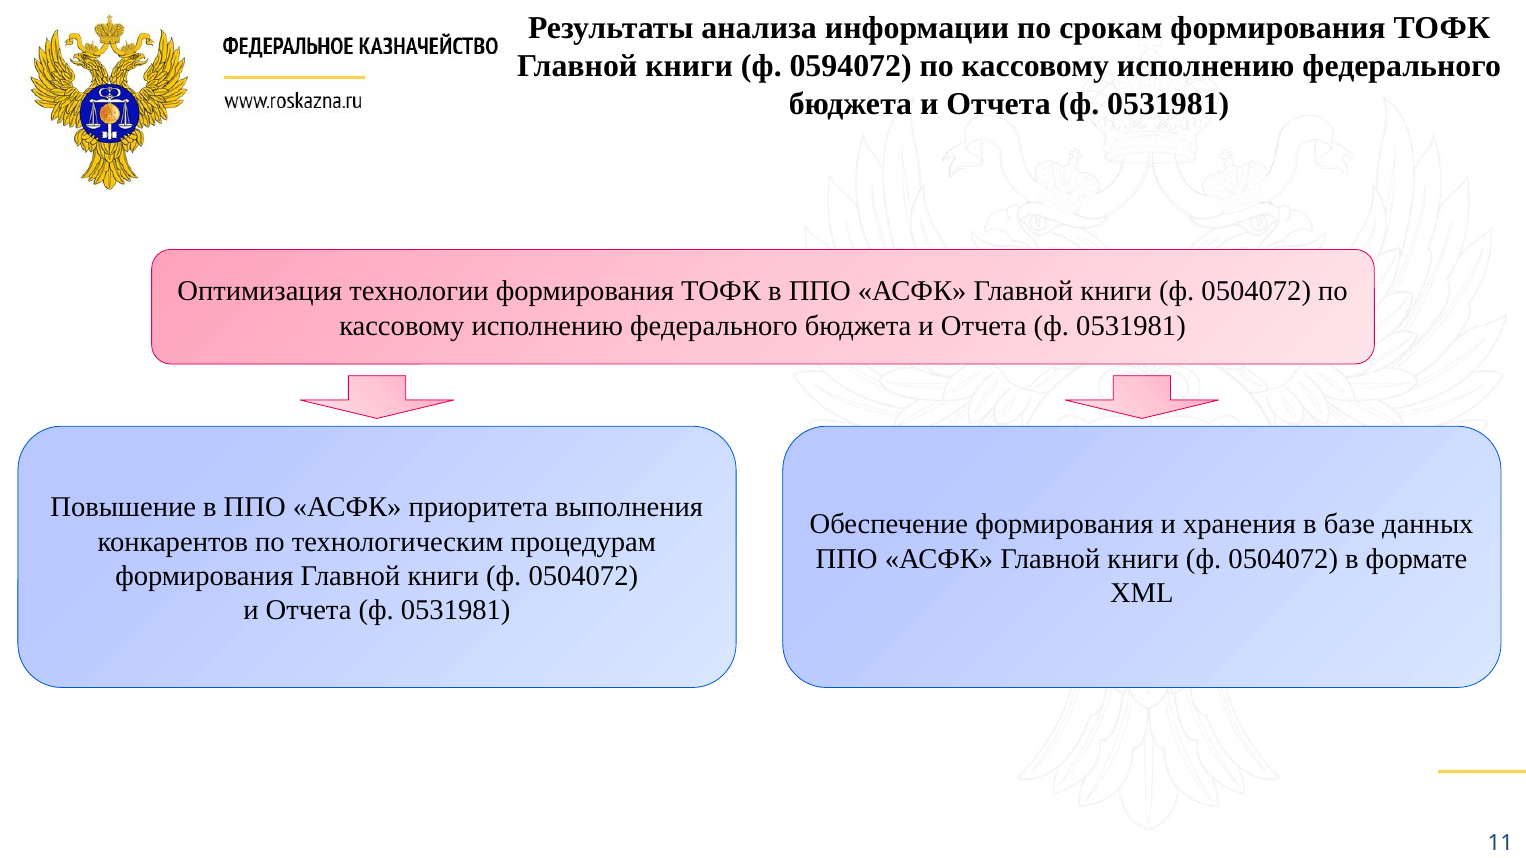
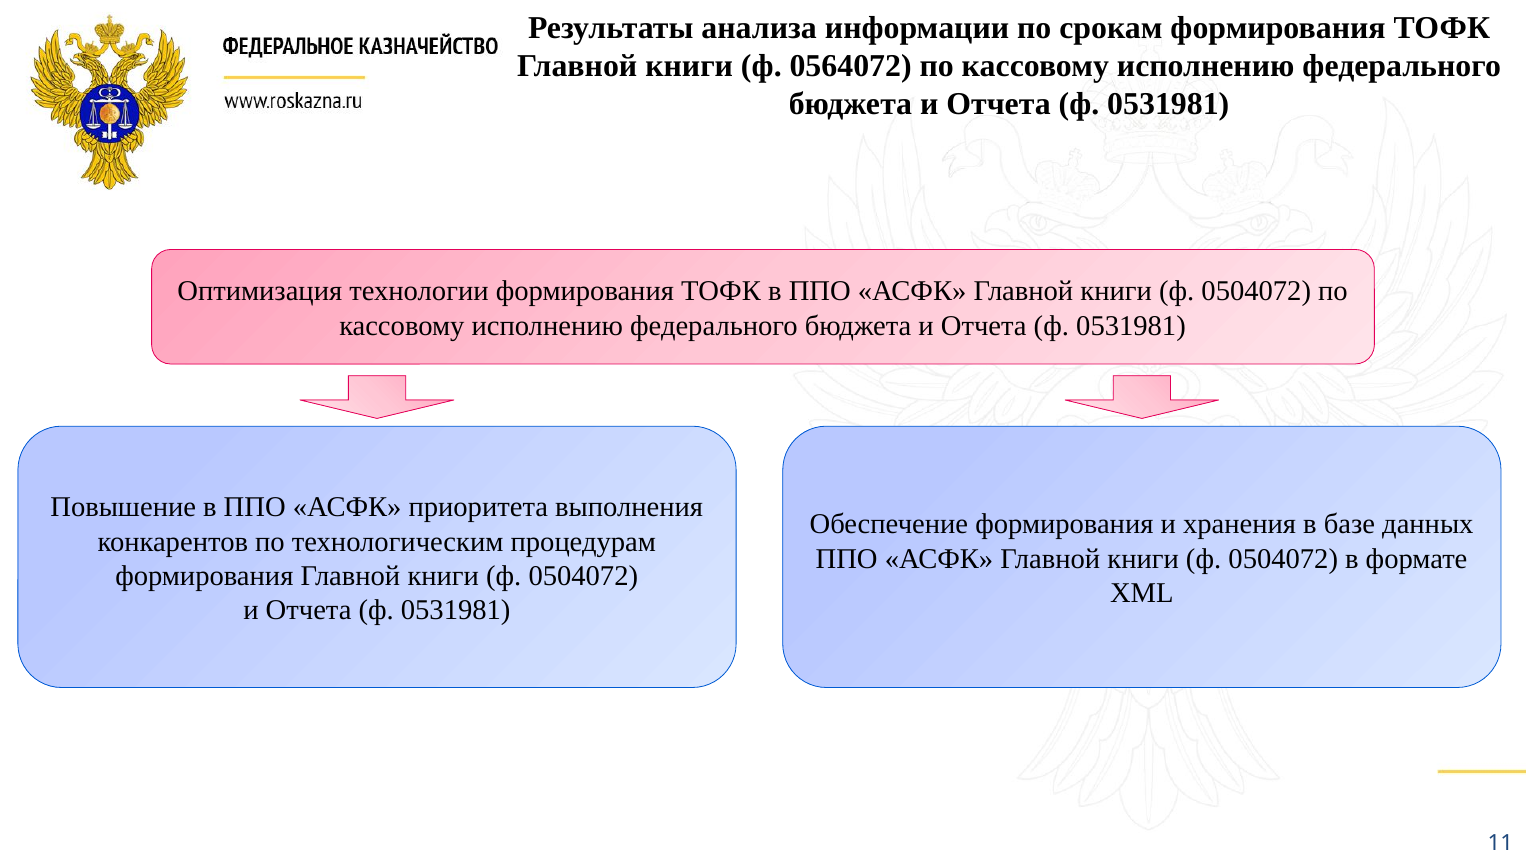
0594072: 0594072 -> 0564072 (851, 66)
